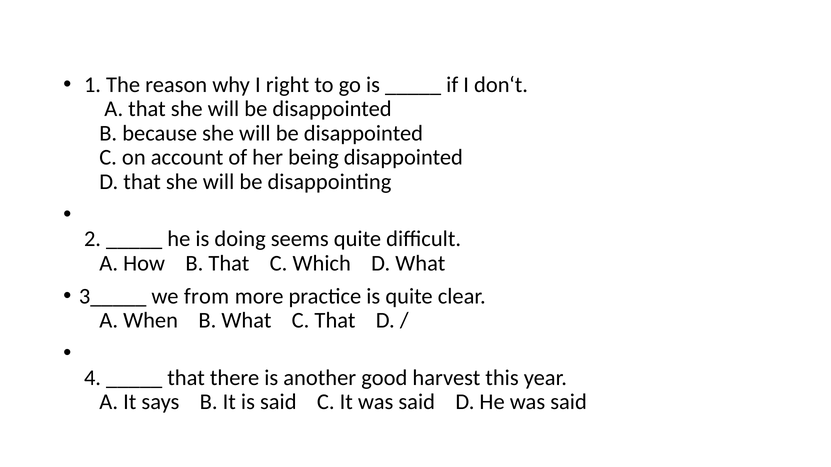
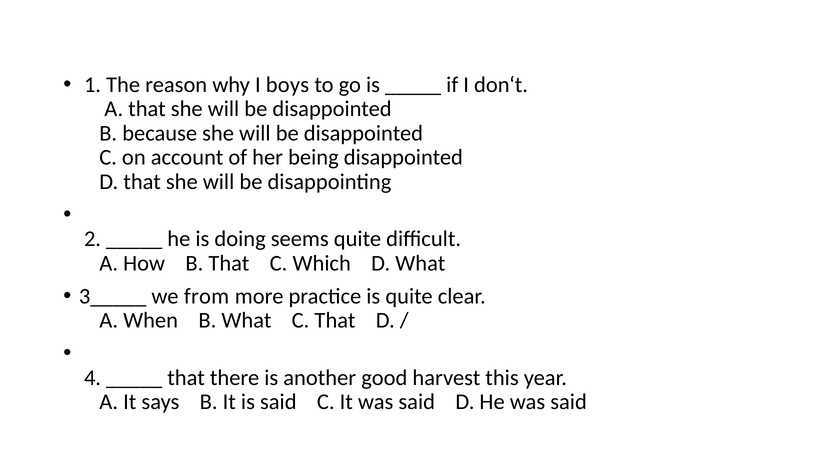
right: right -> boys (287, 85)
